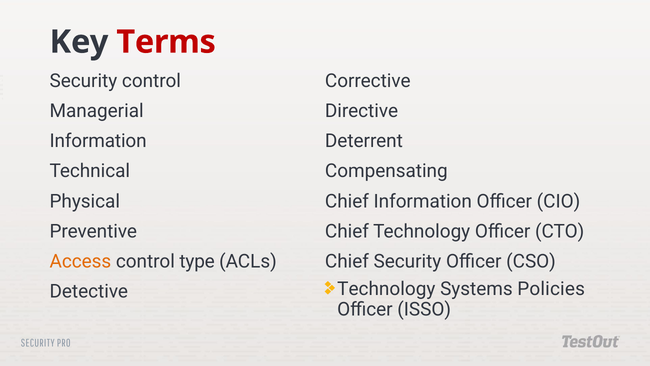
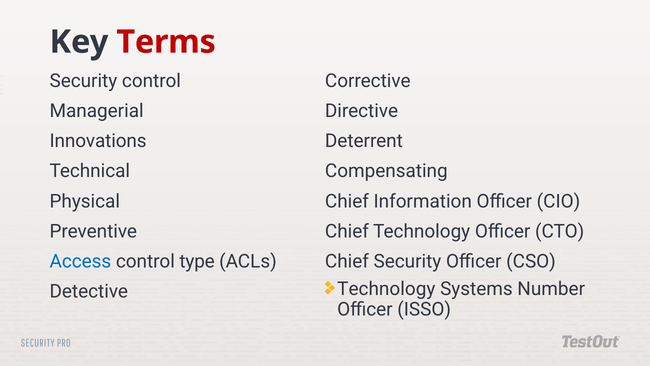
Information: Information -> Innovations (98, 141)
Access colour: orange -> blue (80, 261)
Policies: Policies -> Number (551, 289)
